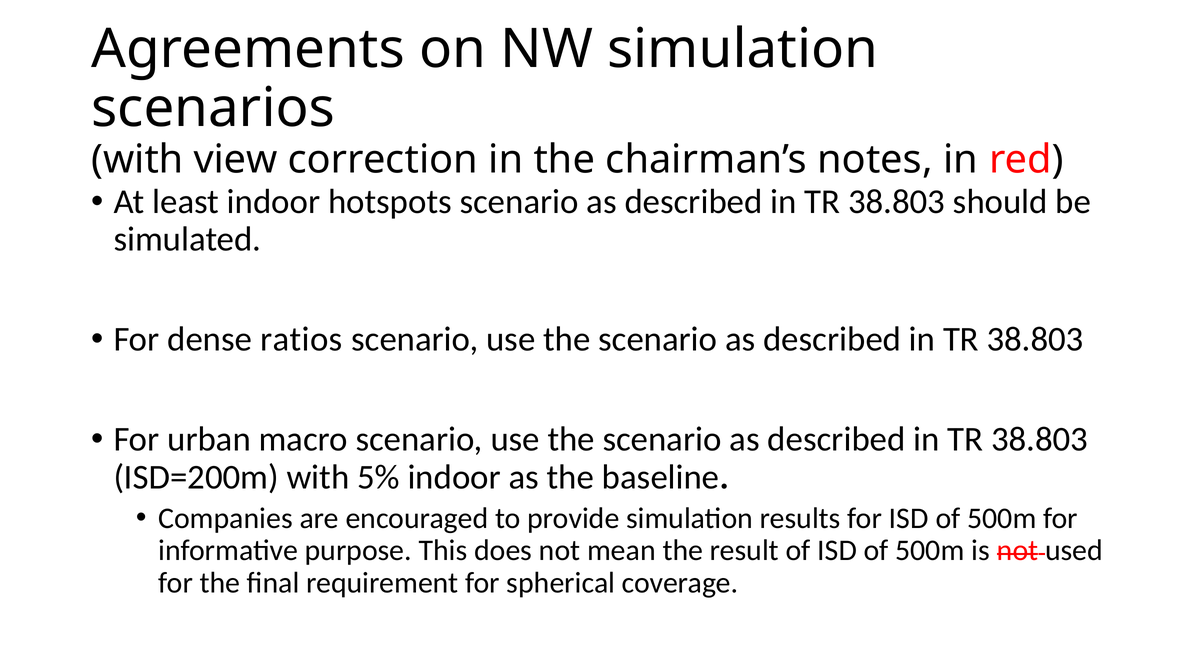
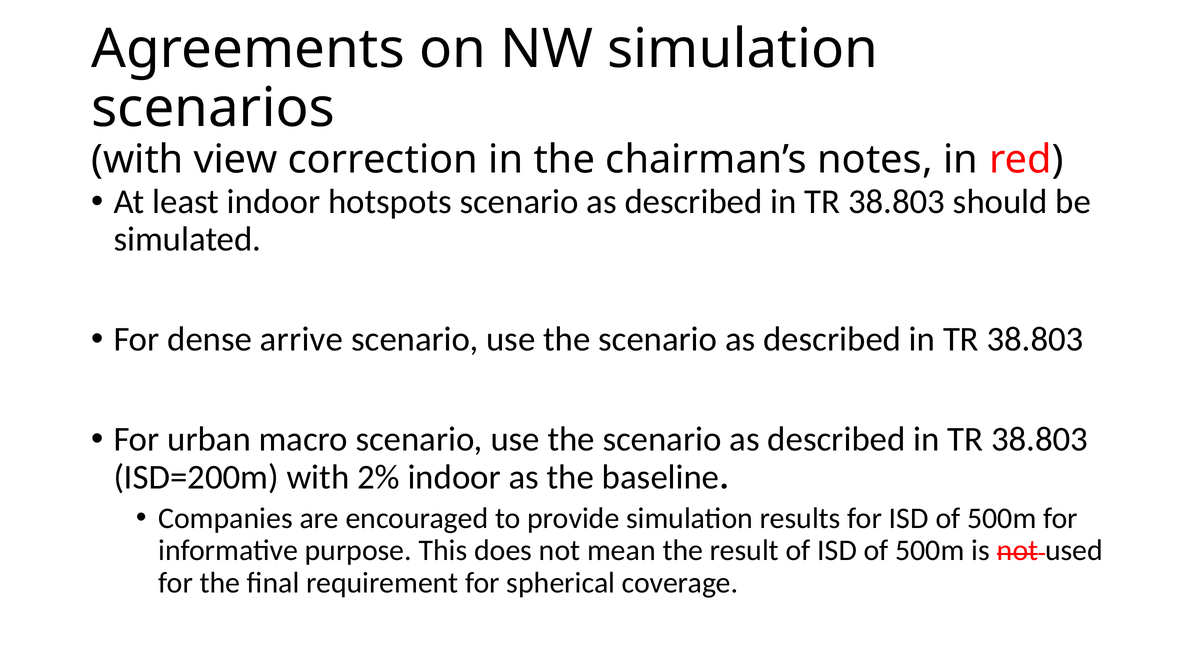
ratios: ratios -> arrive (301, 340)
5%: 5% -> 2% (378, 477)
